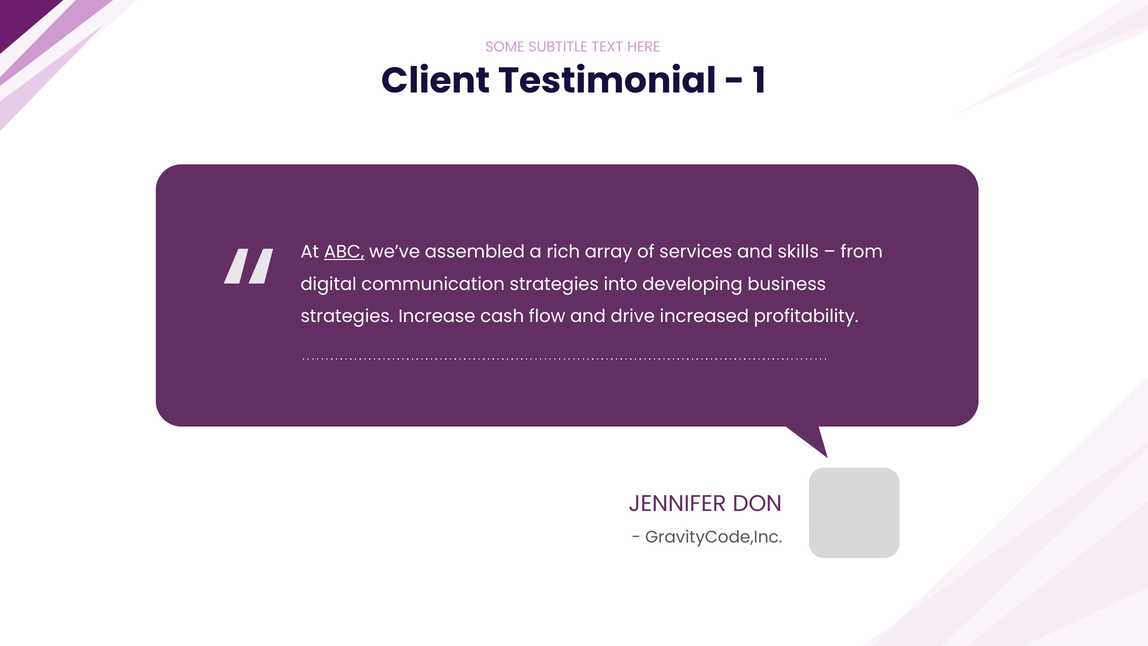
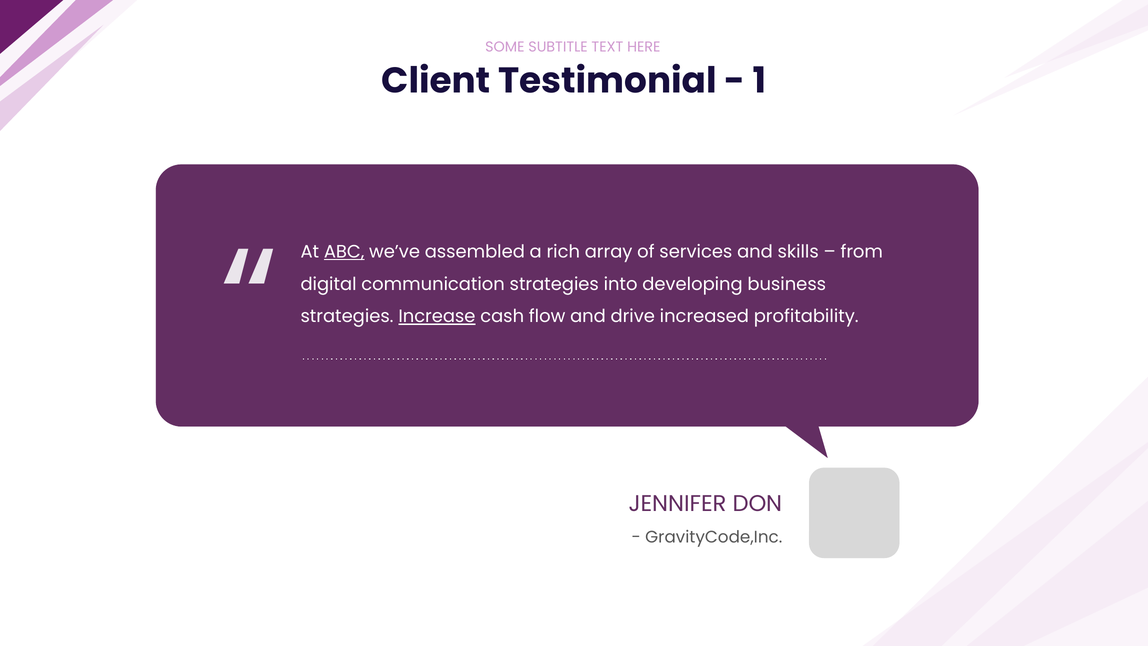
Increase underline: none -> present (437, 316)
